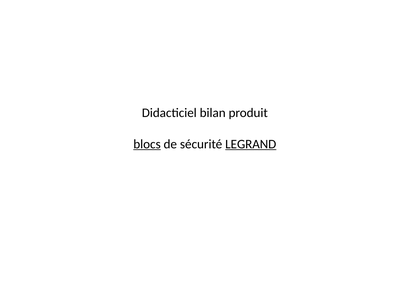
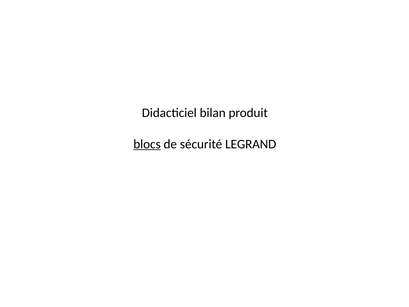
LEGRAND underline: present -> none (251, 144)
